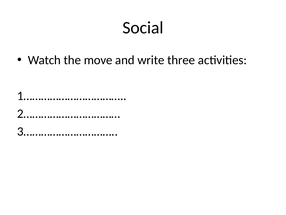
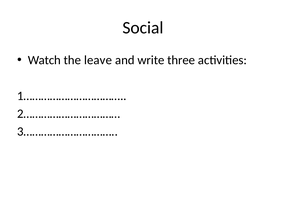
move: move -> leave (98, 60)
